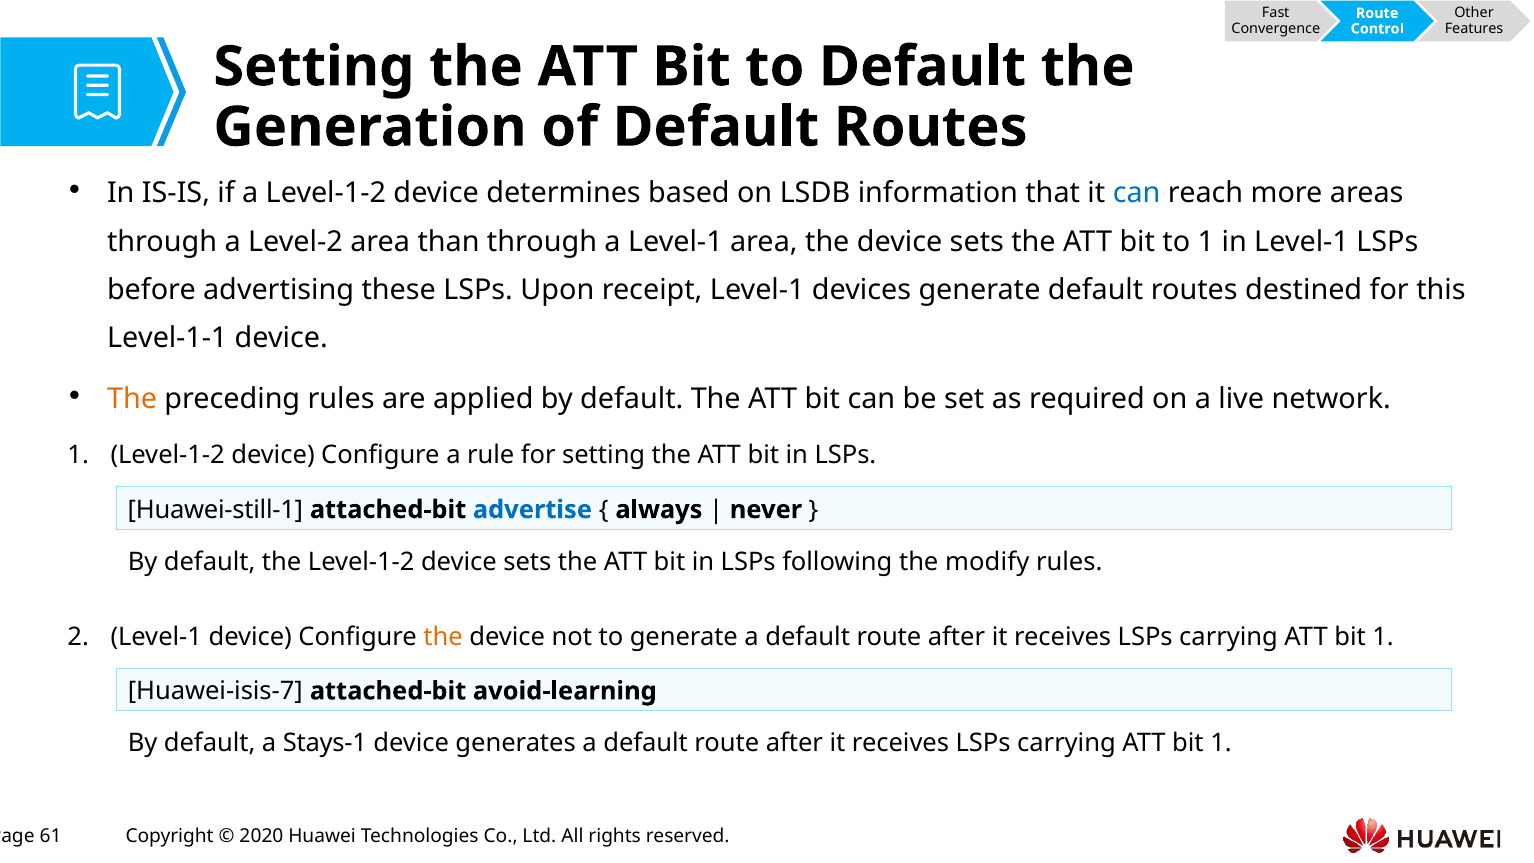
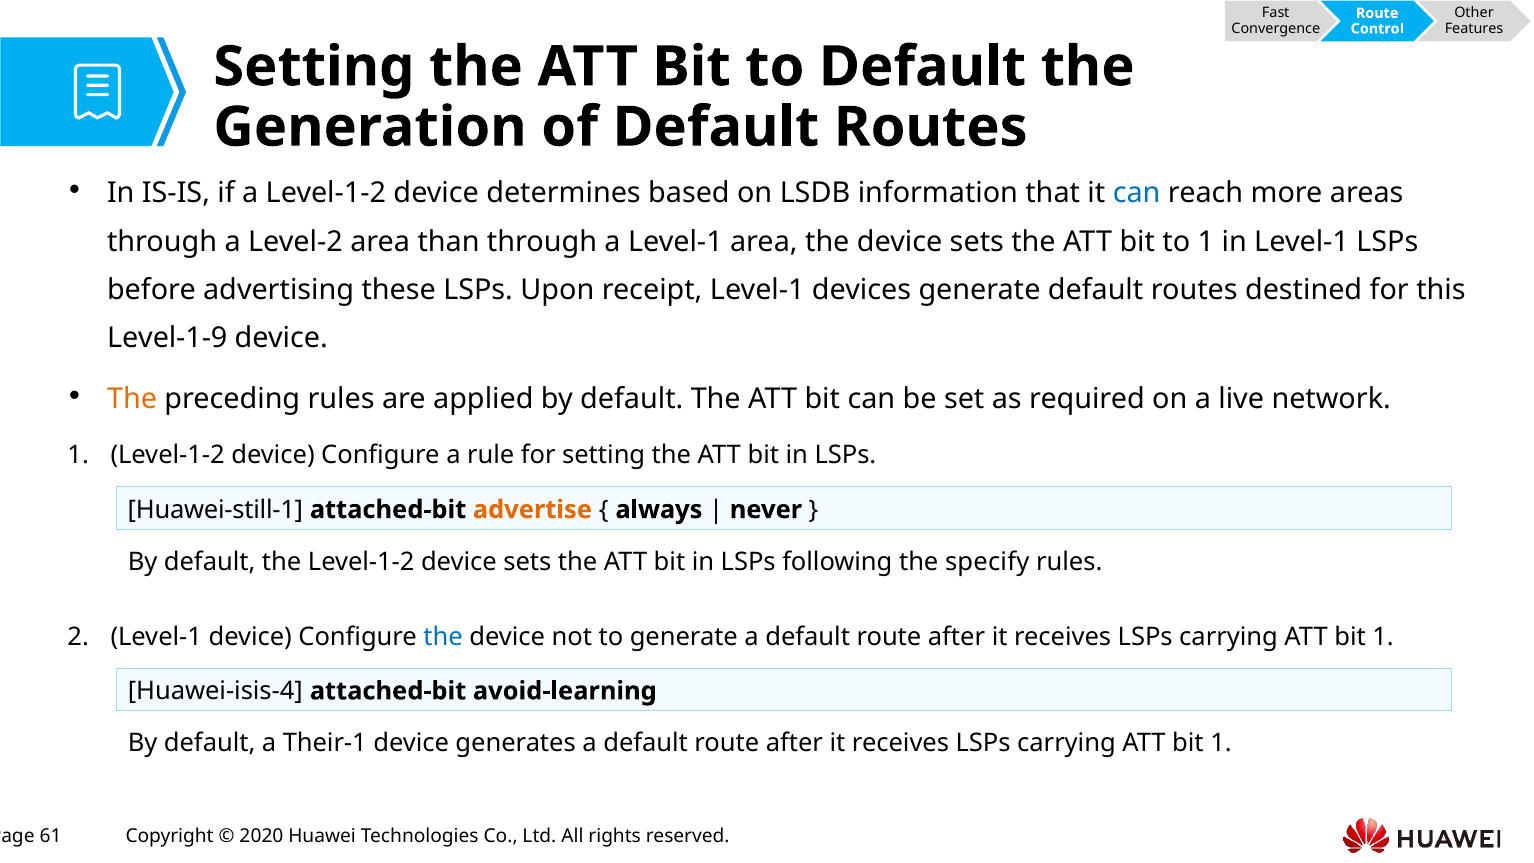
Level-1-1: Level-1-1 -> Level-1-9 (167, 338)
advertise colour: blue -> orange (532, 510)
modify: modify -> specify (987, 562)
the colour: orange -> blue (443, 637)
Huawei-isis-7: Huawei-isis-7 -> Huawei-isis-4 (215, 691)
Stays-1: Stays-1 -> Their-1 (325, 743)
